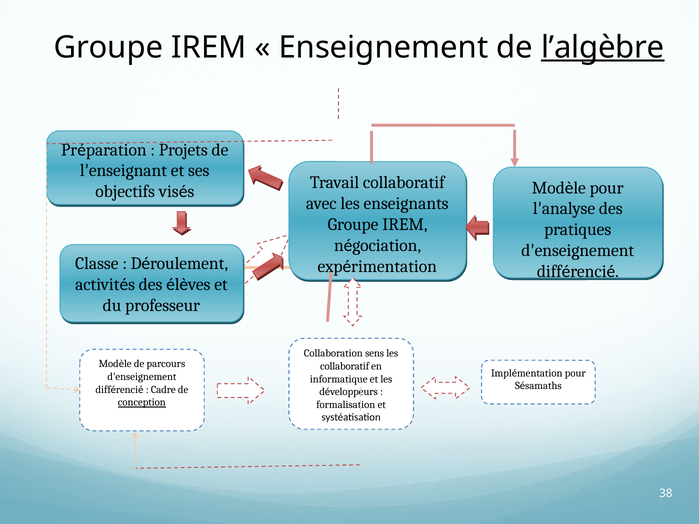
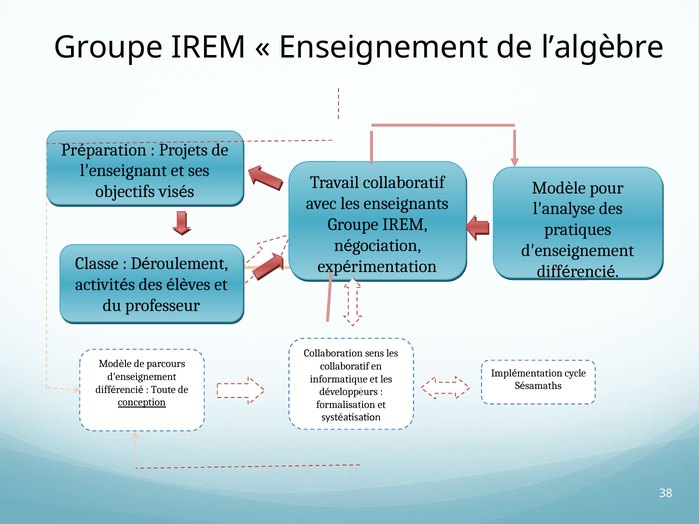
l’algèbre underline: present -> none (603, 47)
Implémentation pour: pour -> cycle (575, 373)
Cadre: Cadre -> Toute (163, 390)
